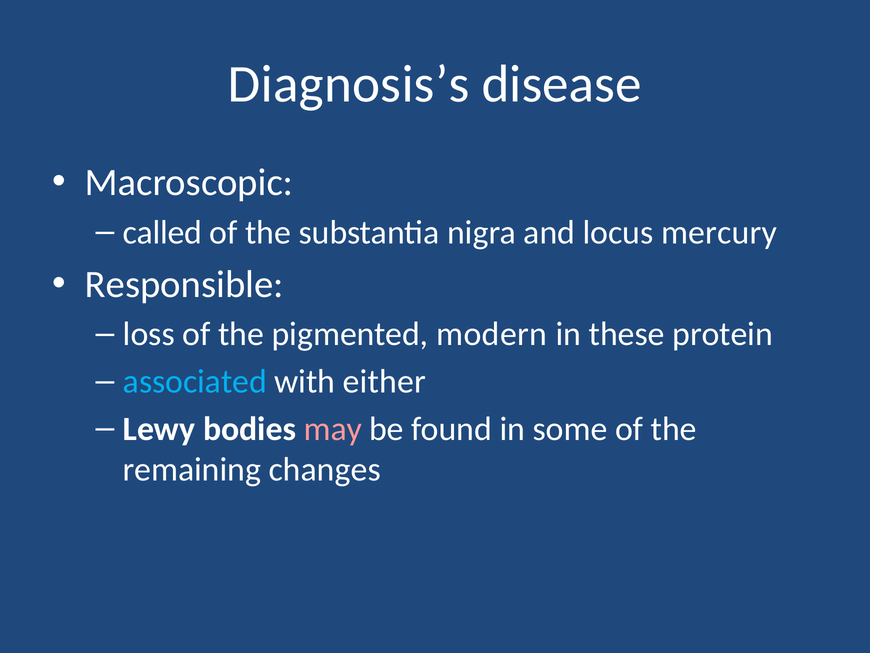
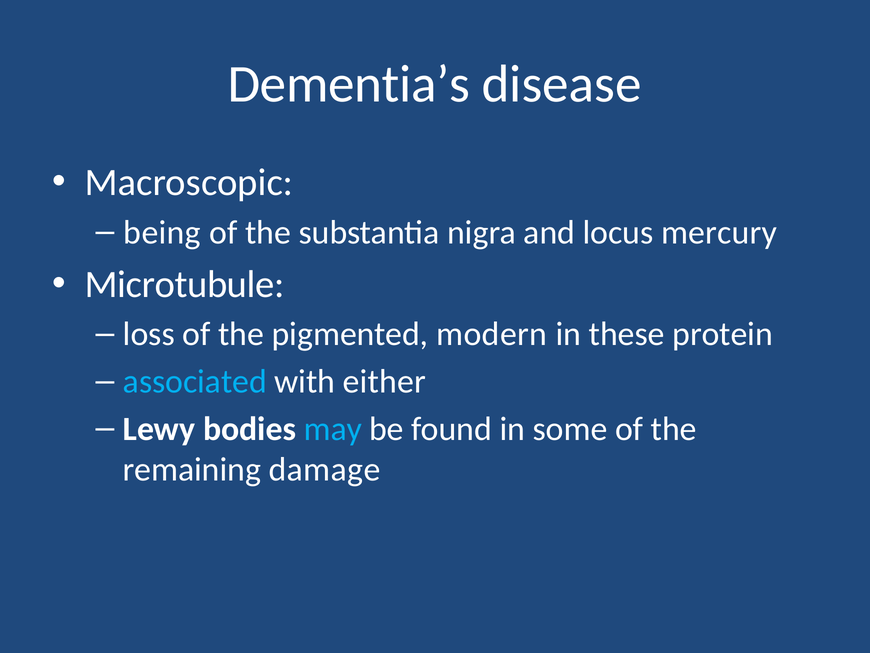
Diagnosis’s: Diagnosis’s -> Dementia’s (349, 84)
called: called -> being (162, 232)
Responsible: Responsible -> Microtubule (185, 284)
may colour: pink -> light blue (333, 429)
changes: changes -> damage (325, 469)
